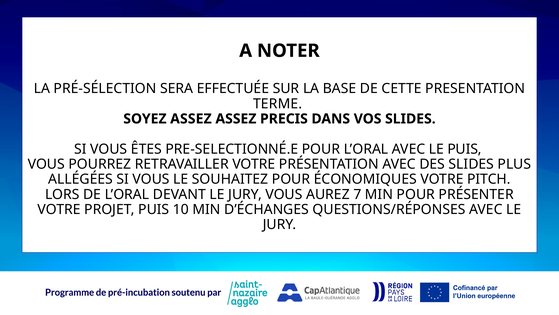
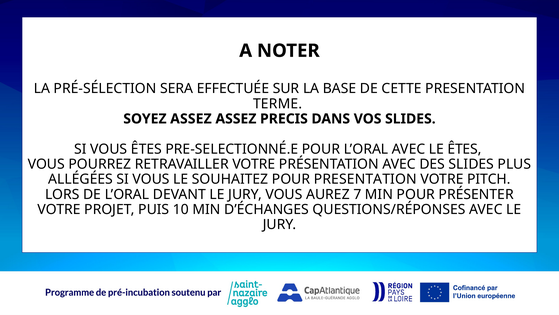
LE PUIS: PUIS -> ÊTES (464, 149)
POUR ÉCONOMIQUES: ÉCONOMIQUES -> PRESENTATION (365, 179)
